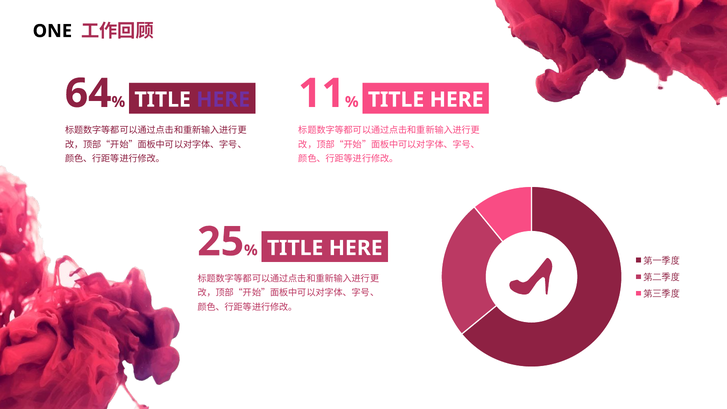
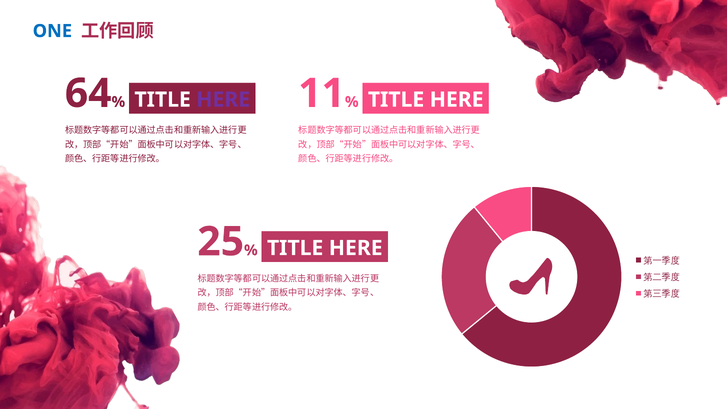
ONE colour: black -> blue (52, 31)
